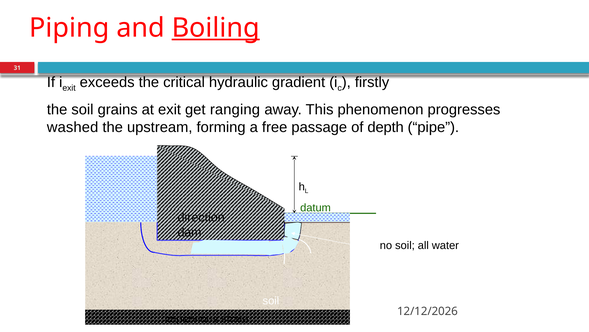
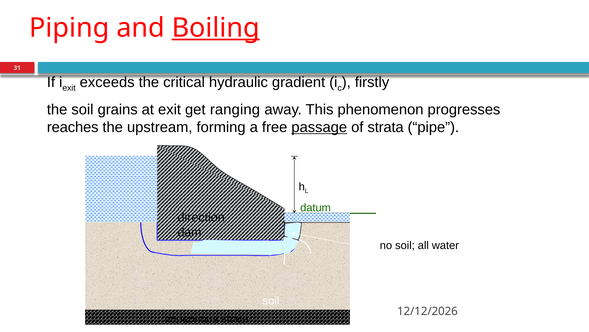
washed: washed -> reaches (73, 127)
passage underline: none -> present (319, 127)
of depth: depth -> strata (386, 127)
